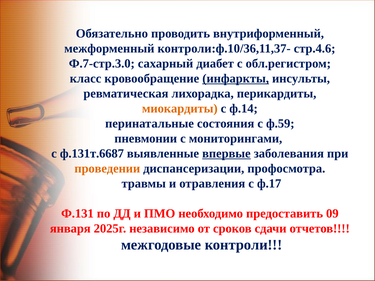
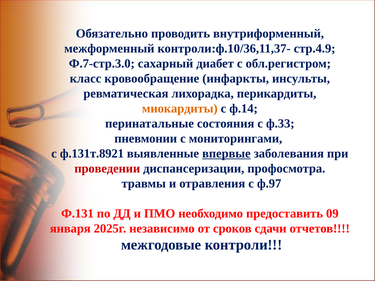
стр.4.6: стр.4.6 -> стр.4.9 (315, 49)
инфаркты underline: present -> none (236, 79)
ф.59: ф.59 -> ф.33 (280, 124)
ф.131т.6687: ф.131т.6687 -> ф.131т.8921 (92, 154)
проведении colour: orange -> red (107, 169)
ф.17: ф.17 -> ф.97 (269, 184)
